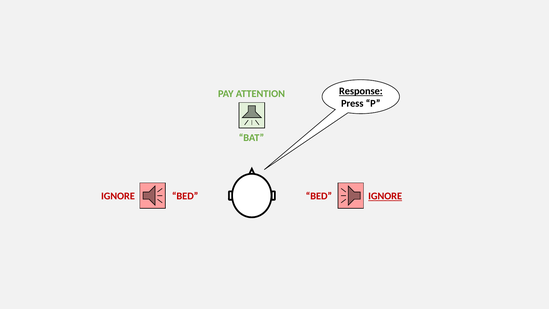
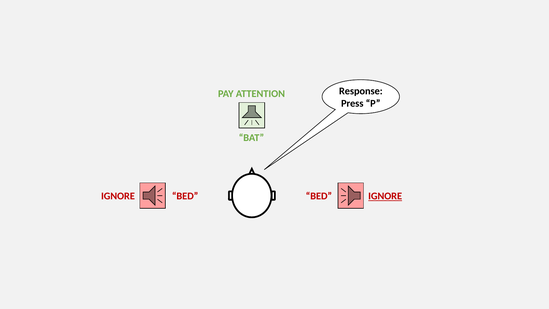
Response underline: present -> none (361, 91)
